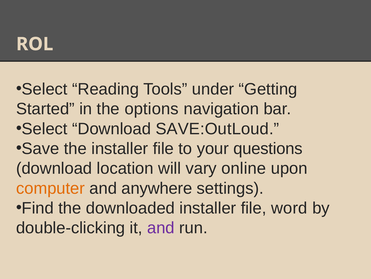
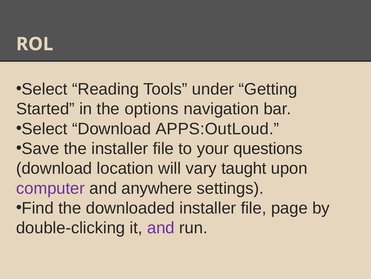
SAVE:OutLoud: SAVE:OutLoud -> APPS:OutLoud (217, 128)
online: online -> taught (244, 168)
computer colour: orange -> purple (50, 188)
word: word -> page (289, 208)
